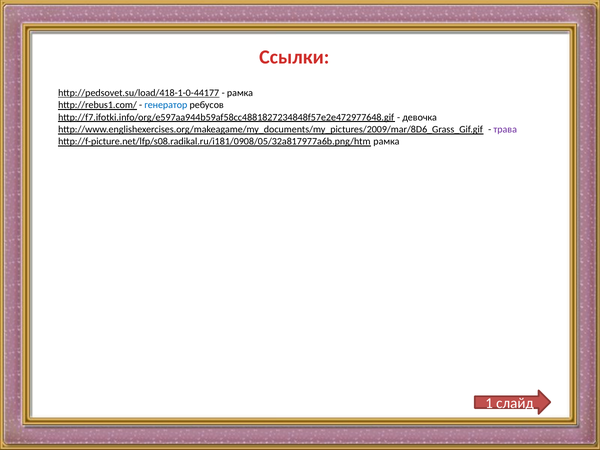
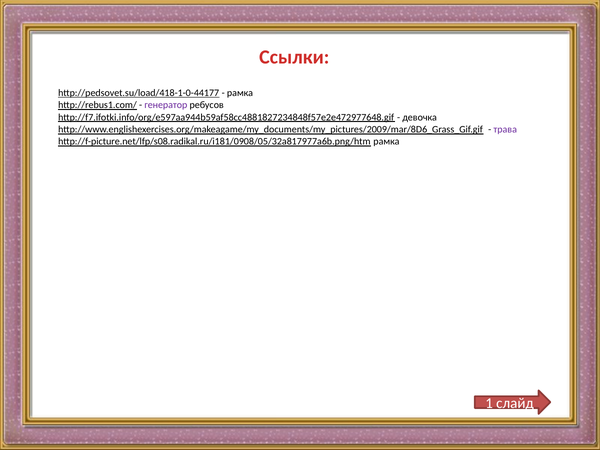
генератор colour: blue -> purple (166, 105)
